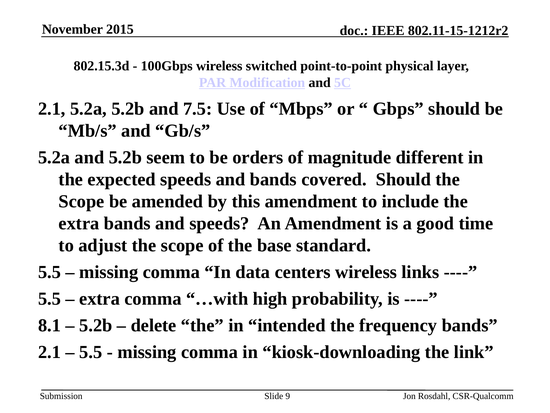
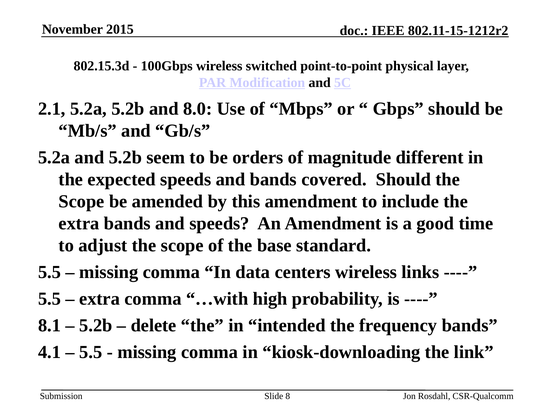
7.5: 7.5 -> 8.0 (198, 109)
2.1: 2.1 -> 4.1 (49, 352)
9: 9 -> 8 (288, 396)
